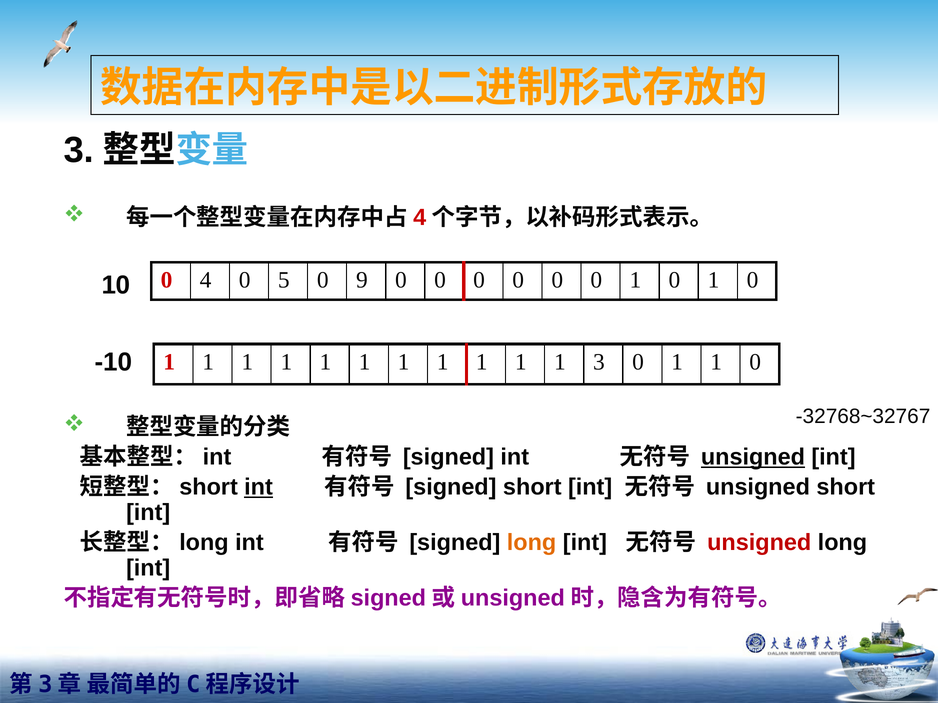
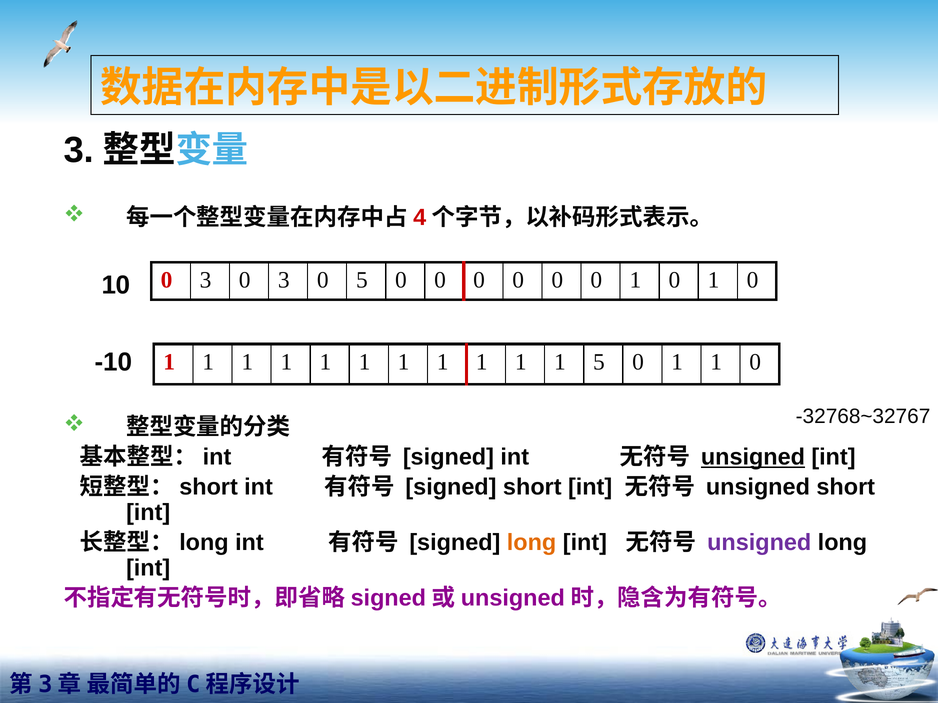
4: 4 -> 3 (206, 280)
5: 5 -> 3 (284, 280)
0 9: 9 -> 5 (362, 280)
1 3: 3 -> 5 (599, 362)
int underline: present -> none (259, 488)
unsigned colour: red -> purple (759, 543)
